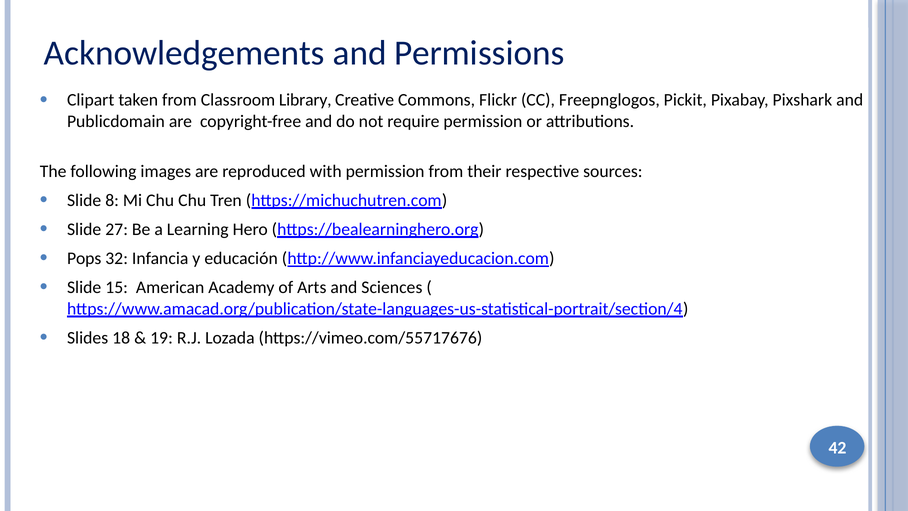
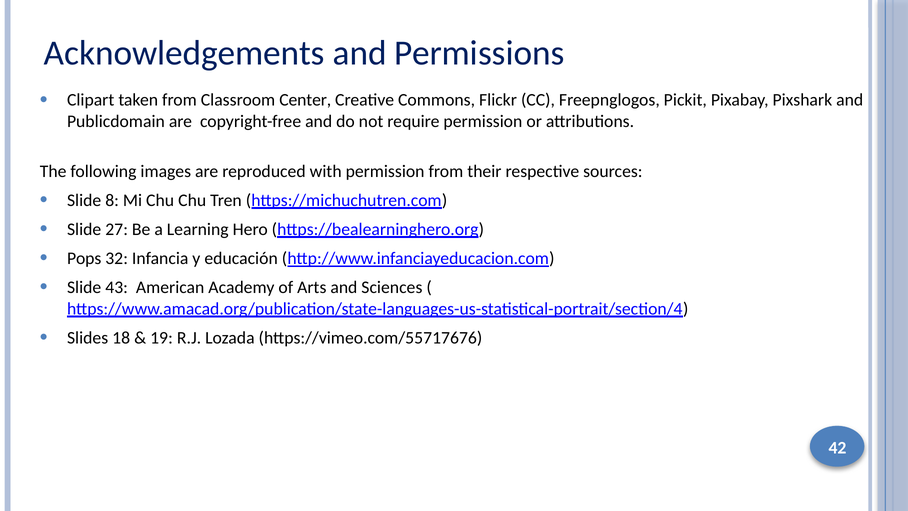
Library: Library -> Center (305, 100)
15: 15 -> 43 (117, 287)
